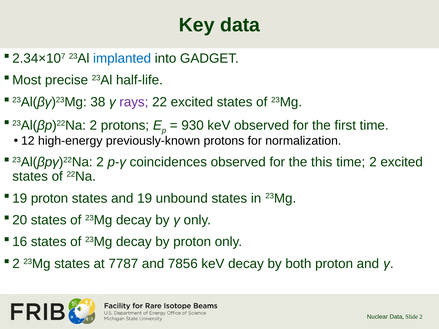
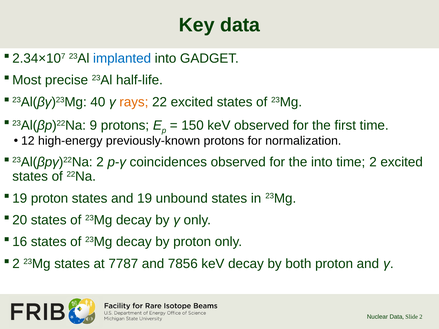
38: 38 -> 40 (98, 102)
rays colour: purple -> orange (134, 102)
23Al(βp)22Na 2: 2 -> 9 (93, 125)
930: 930 -> 150 (193, 125)
the this: this -> into (322, 162)
